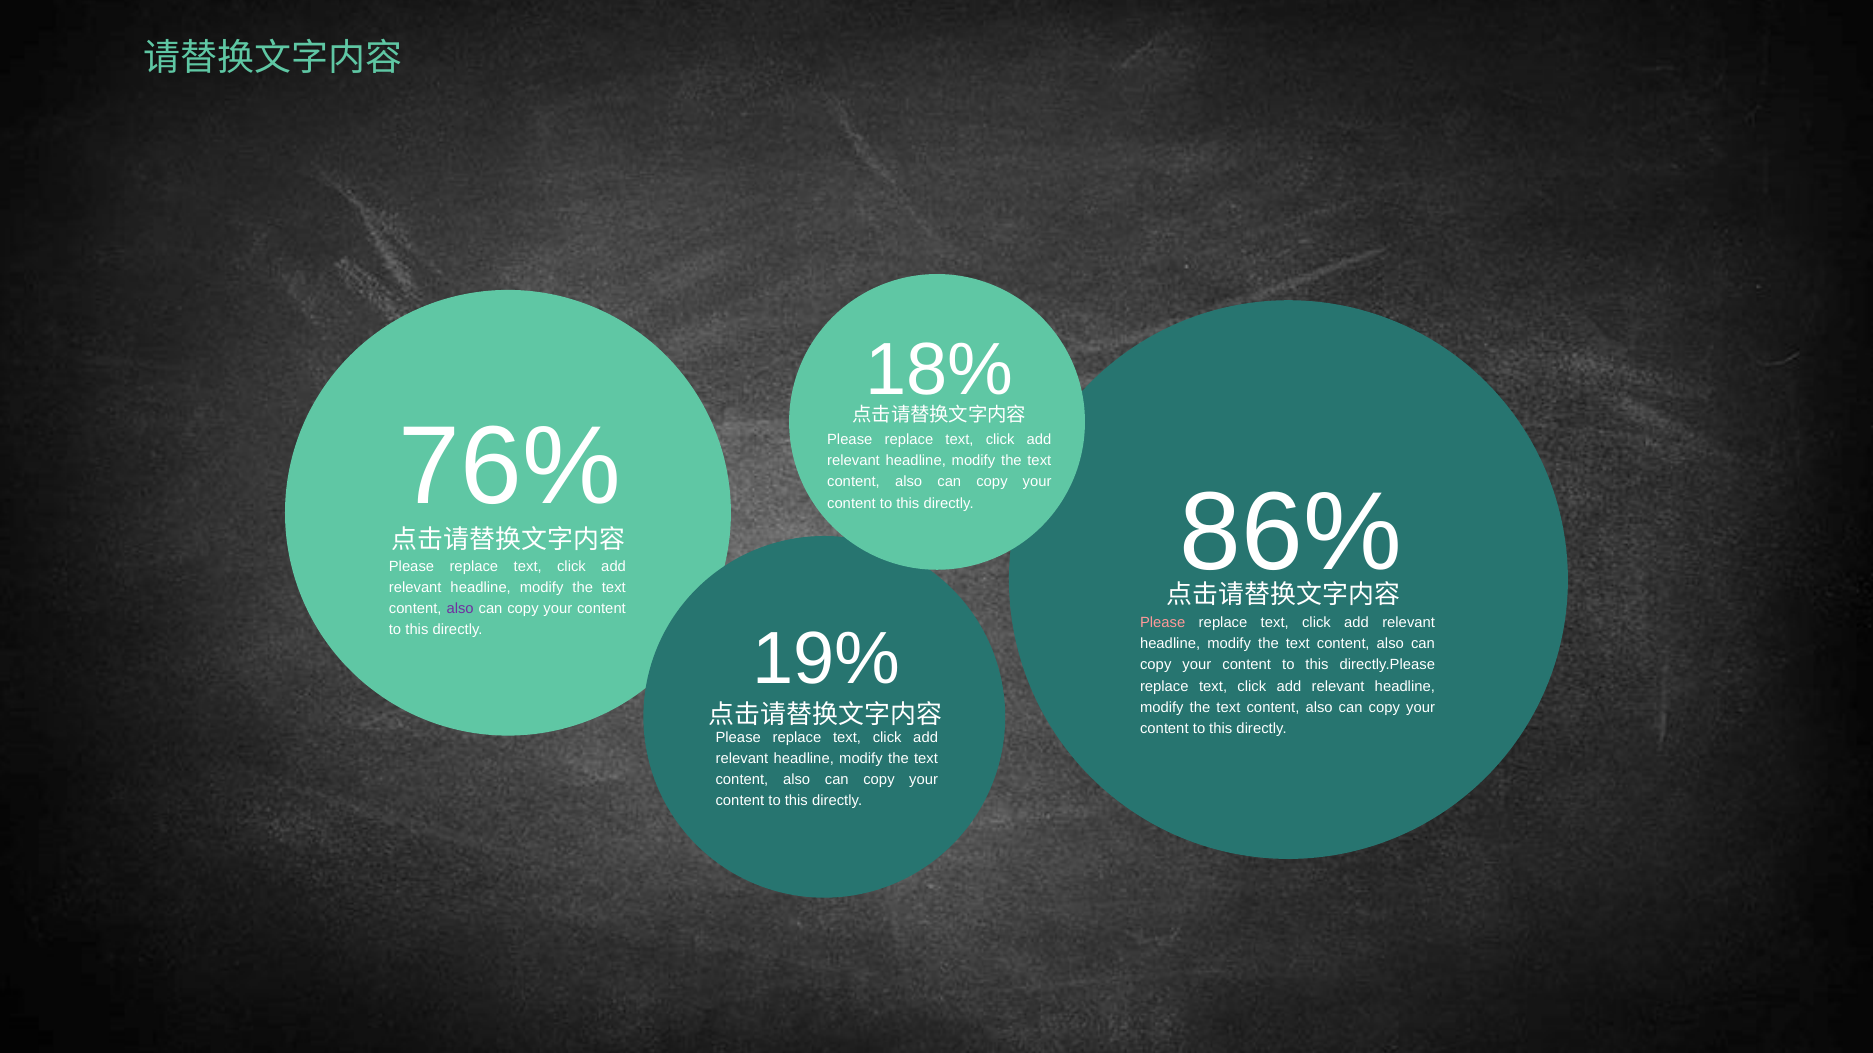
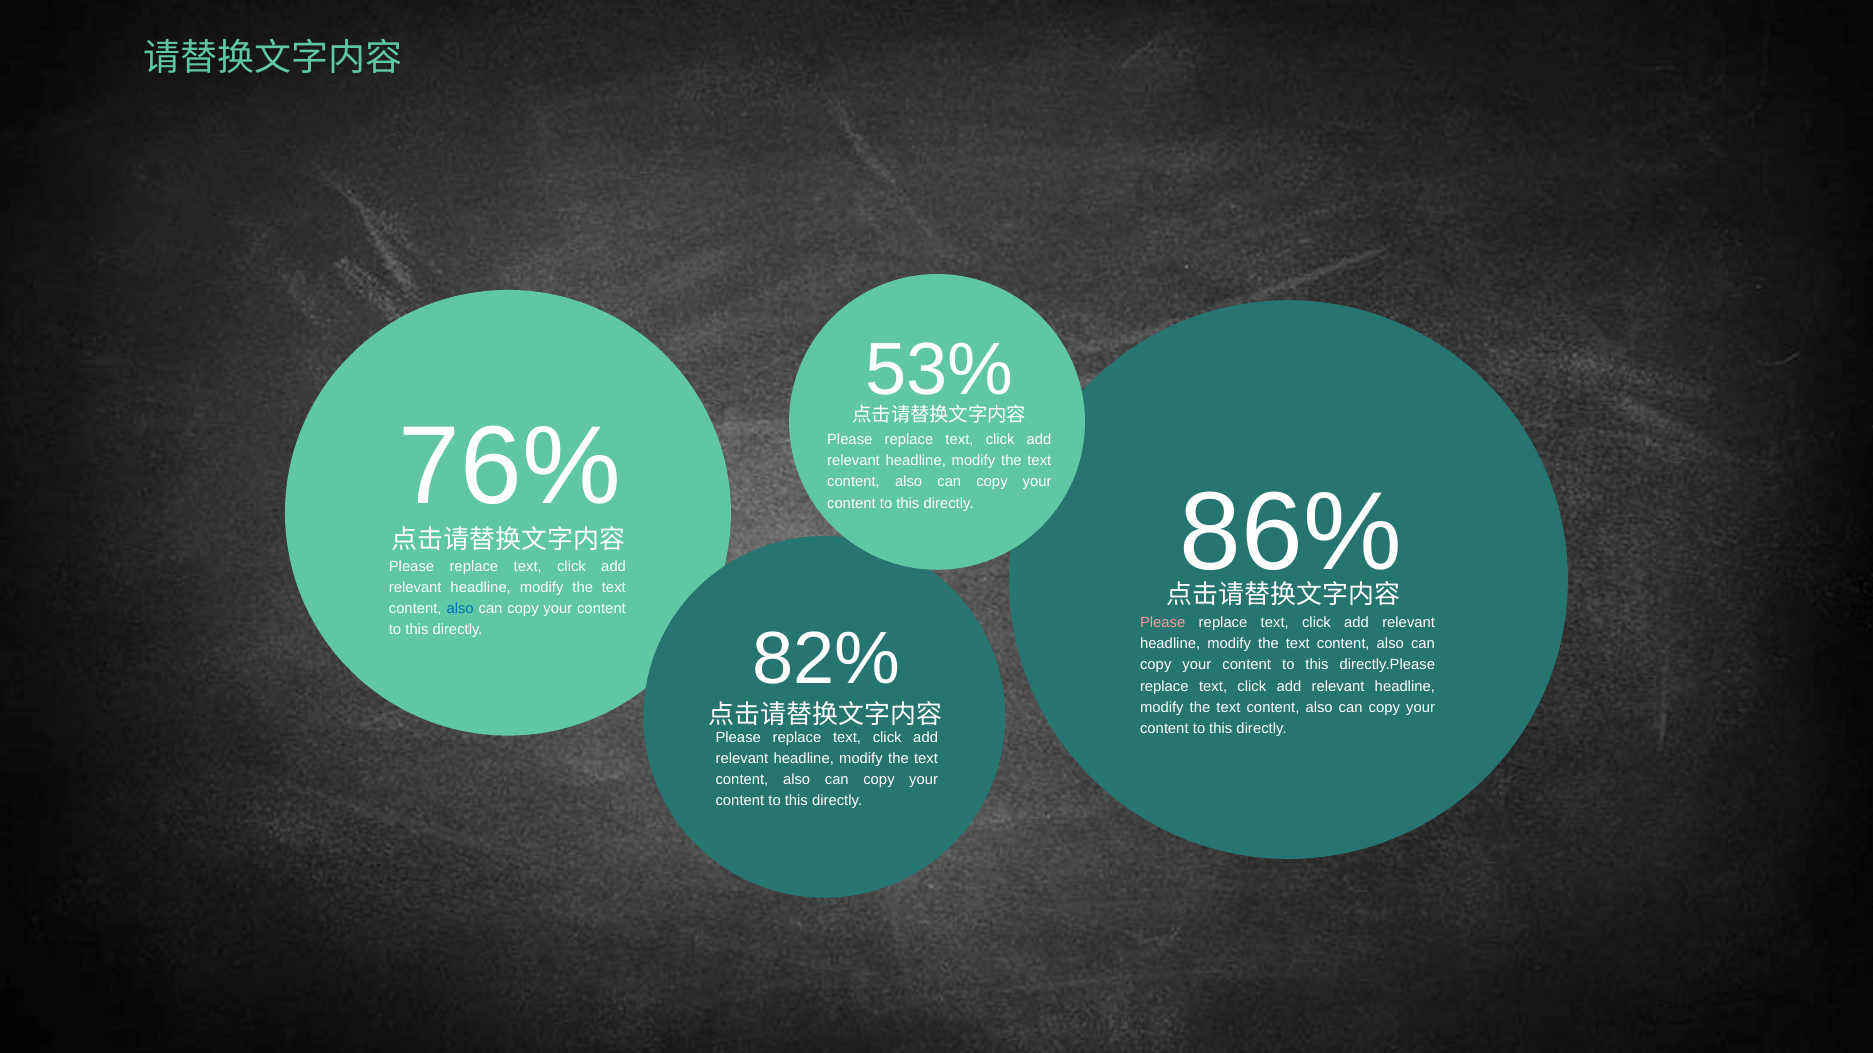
18%: 18% -> 53% (939, 370)
also colour: purple -> blue (460, 609)
19%: 19% -> 82% (826, 660)
